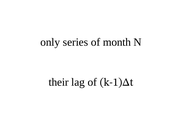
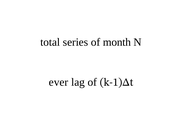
only: only -> total (50, 42)
their: their -> ever (59, 82)
